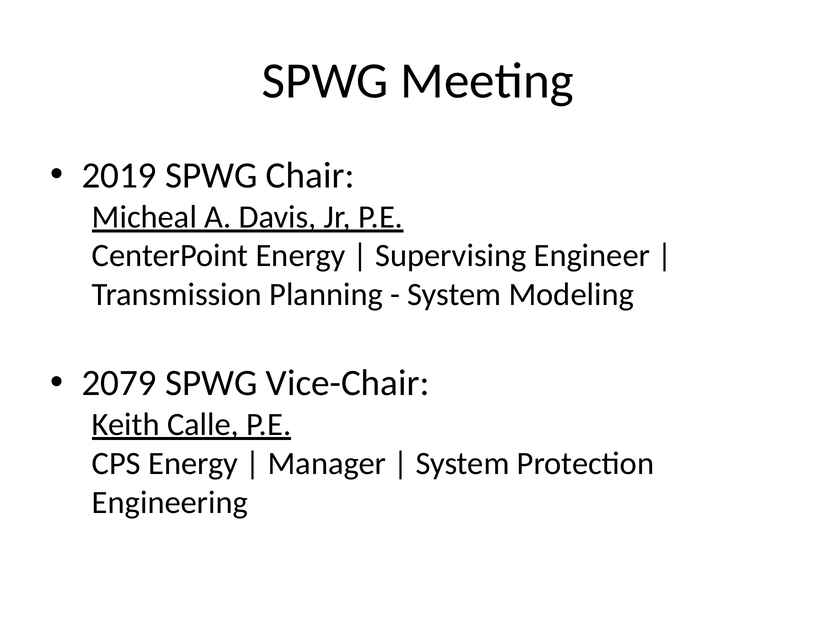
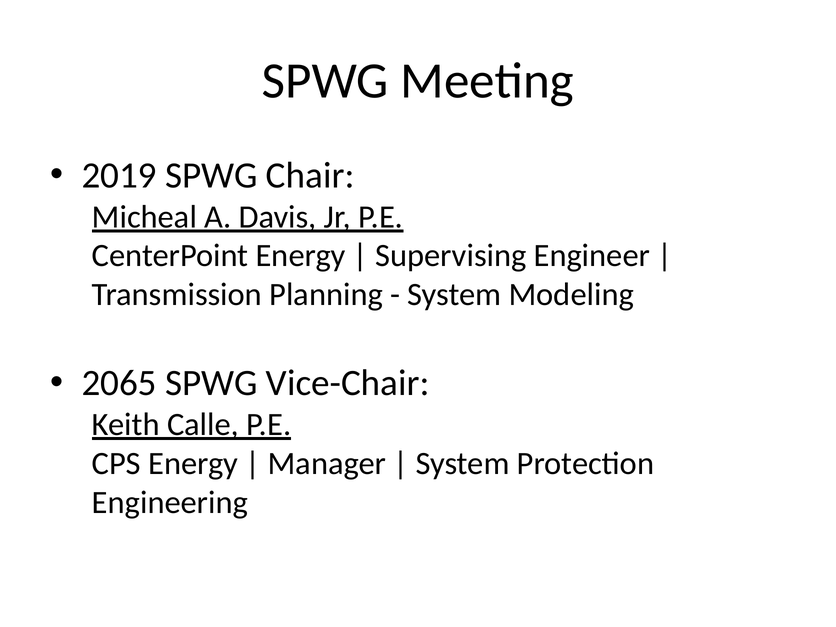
2079: 2079 -> 2065 (119, 383)
